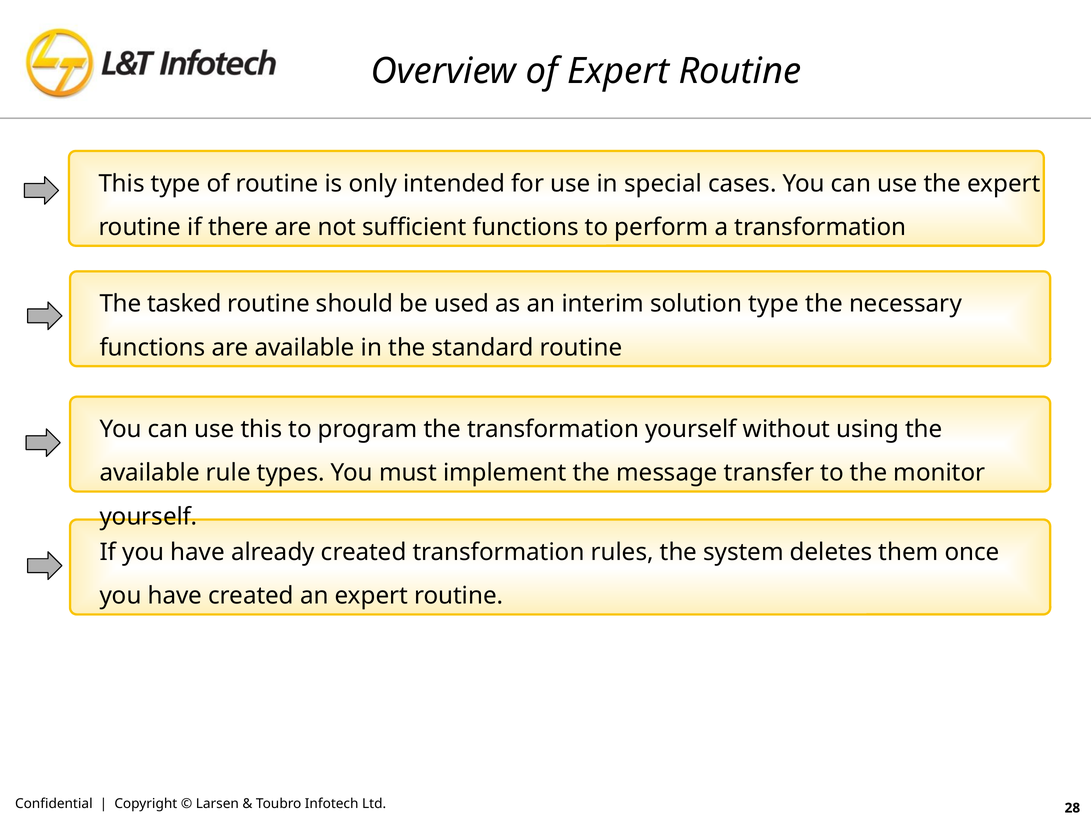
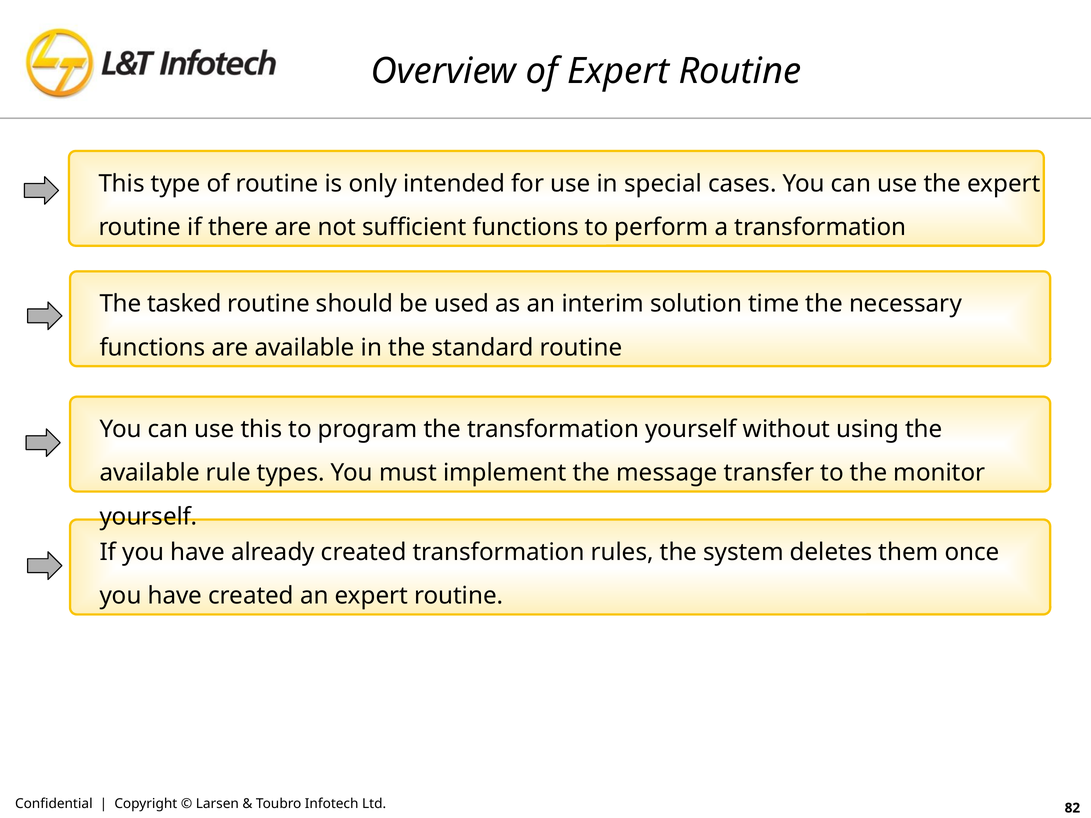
solution type: type -> time (774, 304)
28: 28 -> 82 (1072, 808)
